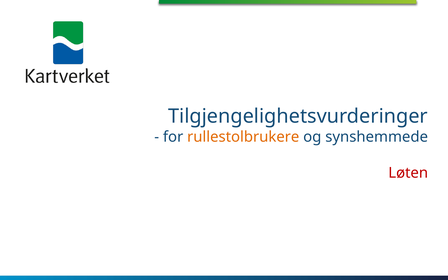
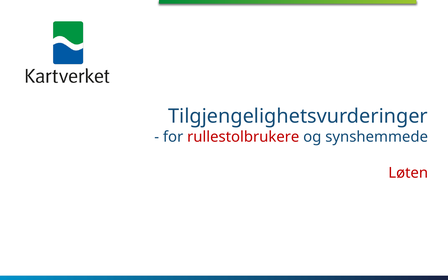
rullestolbrukere colour: orange -> red (243, 137)
